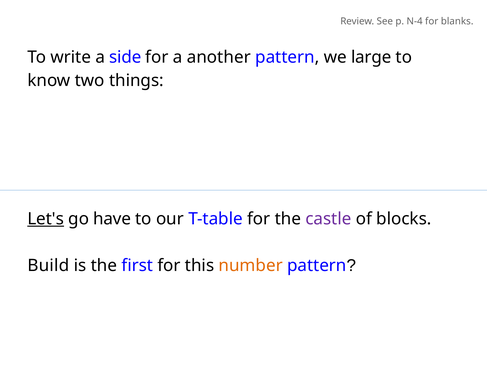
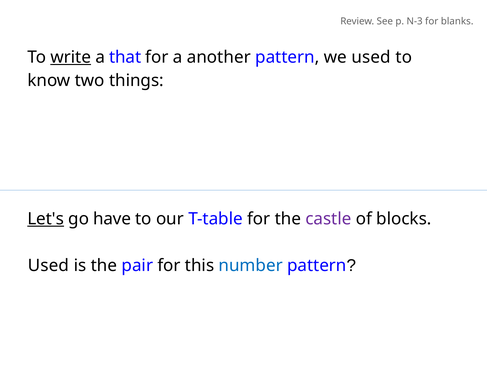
N-4: N-4 -> N-3 (415, 21)
write underline: none -> present (71, 57)
side: side -> that (125, 57)
we large: large -> used (371, 57)
Build: Build -> Used (48, 266)
first: first -> pair (137, 266)
number colour: orange -> blue (251, 266)
